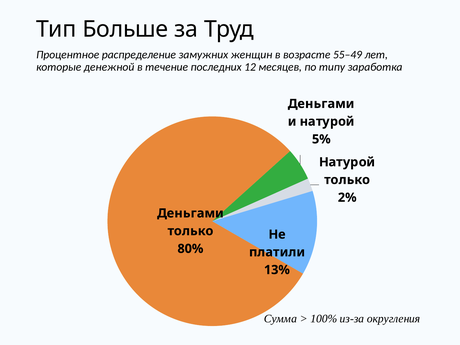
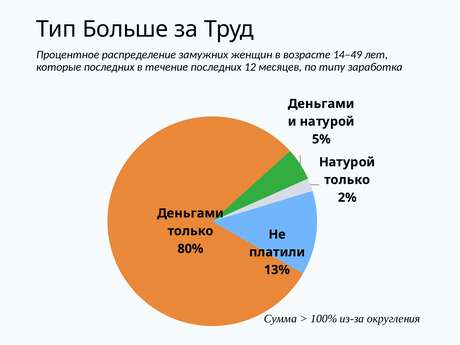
55–49: 55–49 -> 14–49 (348, 55)
которые денежной: денежной -> последних (109, 67)
